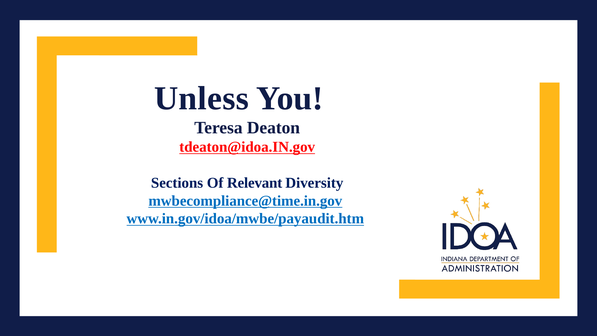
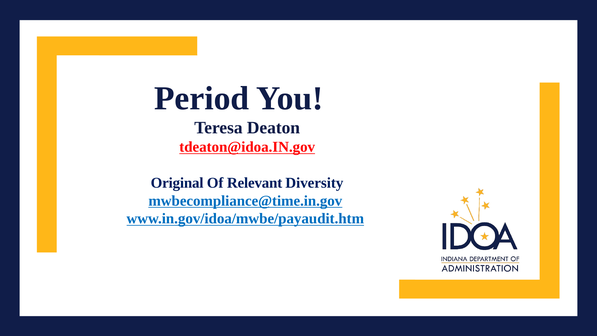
Unless: Unless -> Period (202, 98)
Sections: Sections -> Original (177, 183)
